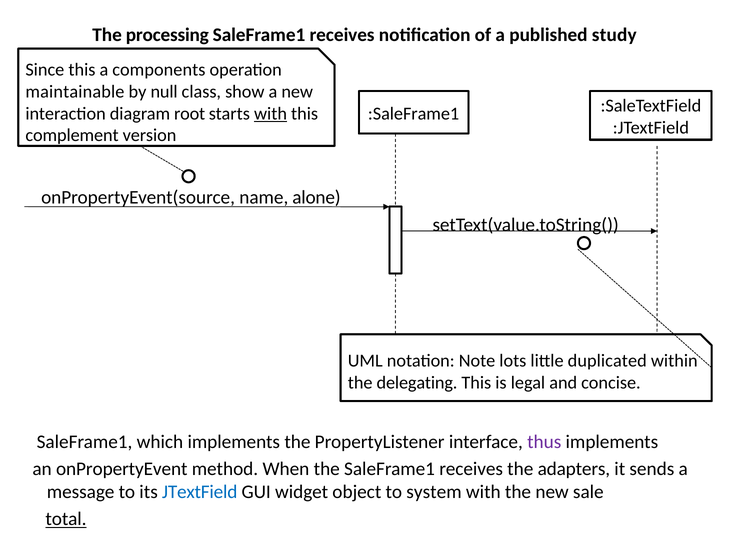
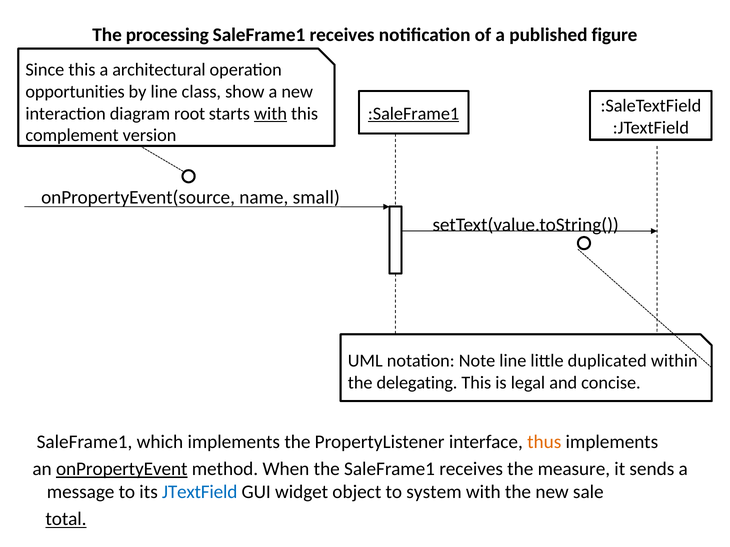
study: study -> figure (614, 35)
components: components -> architectural (159, 70)
maintainable: maintainable -> opportunities (75, 92)
by null: null -> line (164, 92)
:SaleFrame1 underline: none -> present (414, 114)
alone: alone -> small (316, 198)
Note lots: lots -> line (513, 361)
thus colour: purple -> orange (544, 442)
onPropertyEvent underline: none -> present (122, 469)
adapters: adapters -> measure (574, 469)
